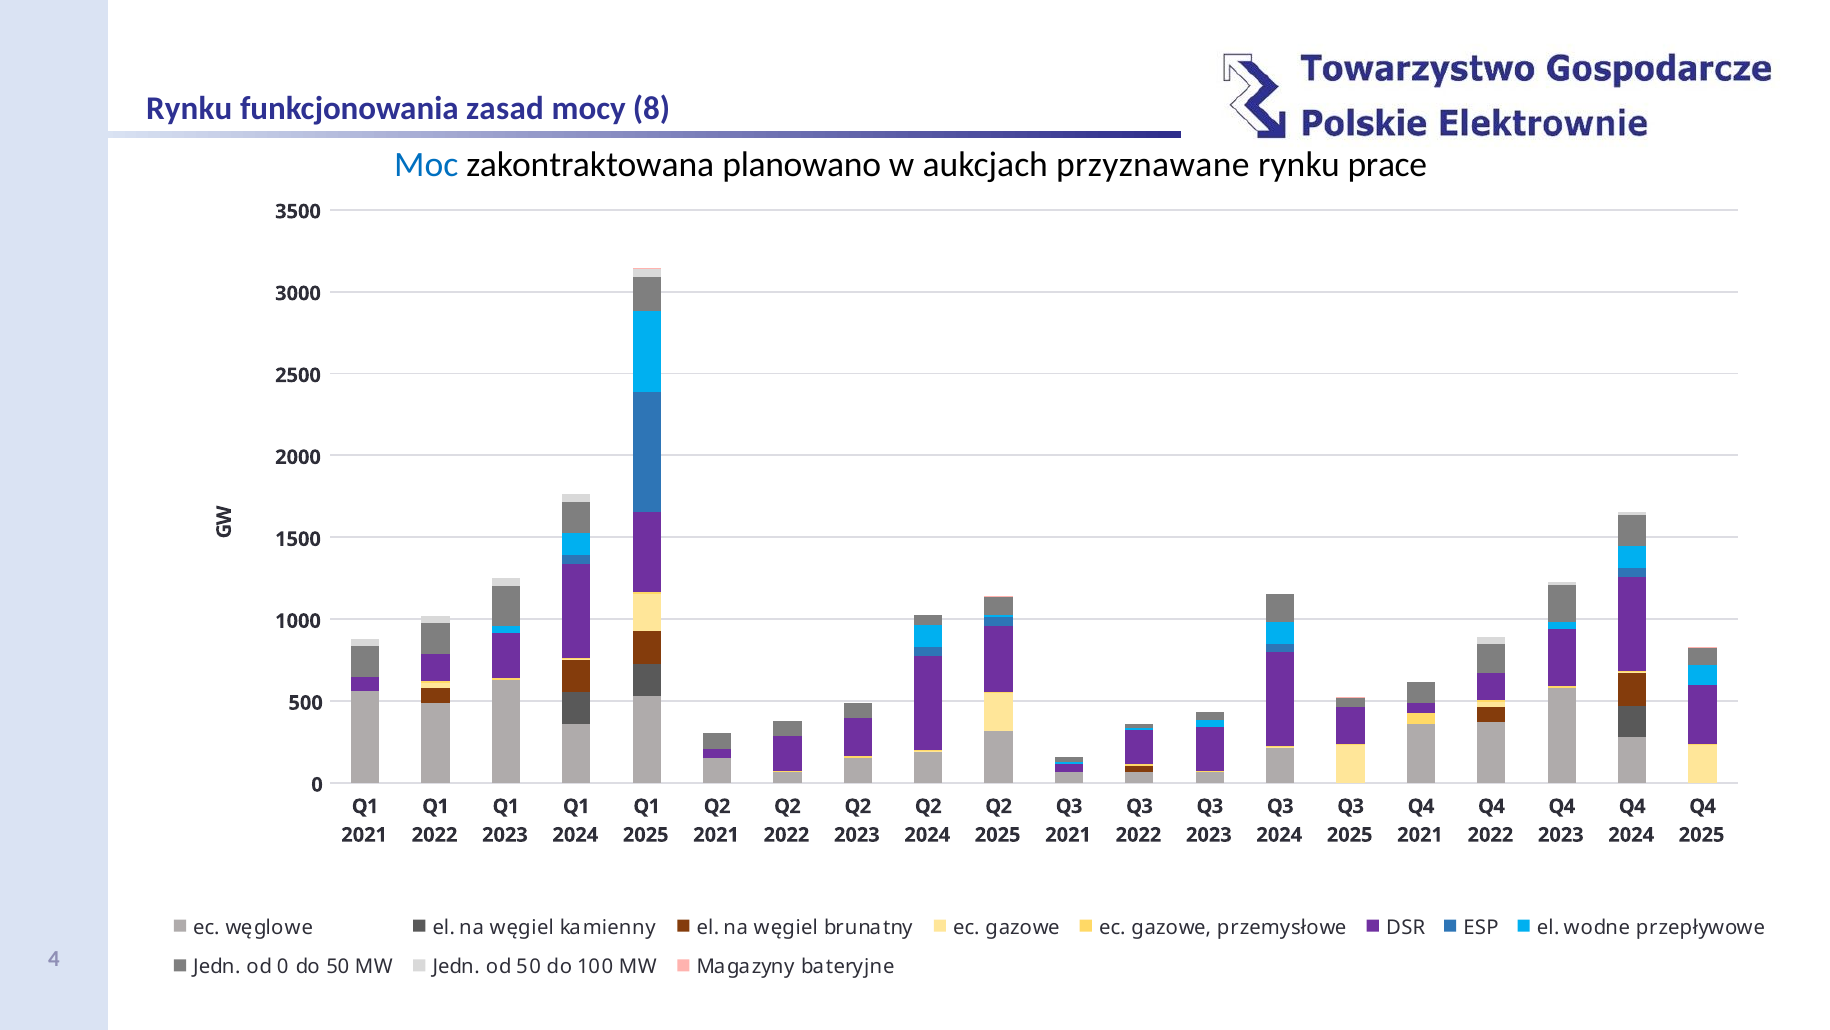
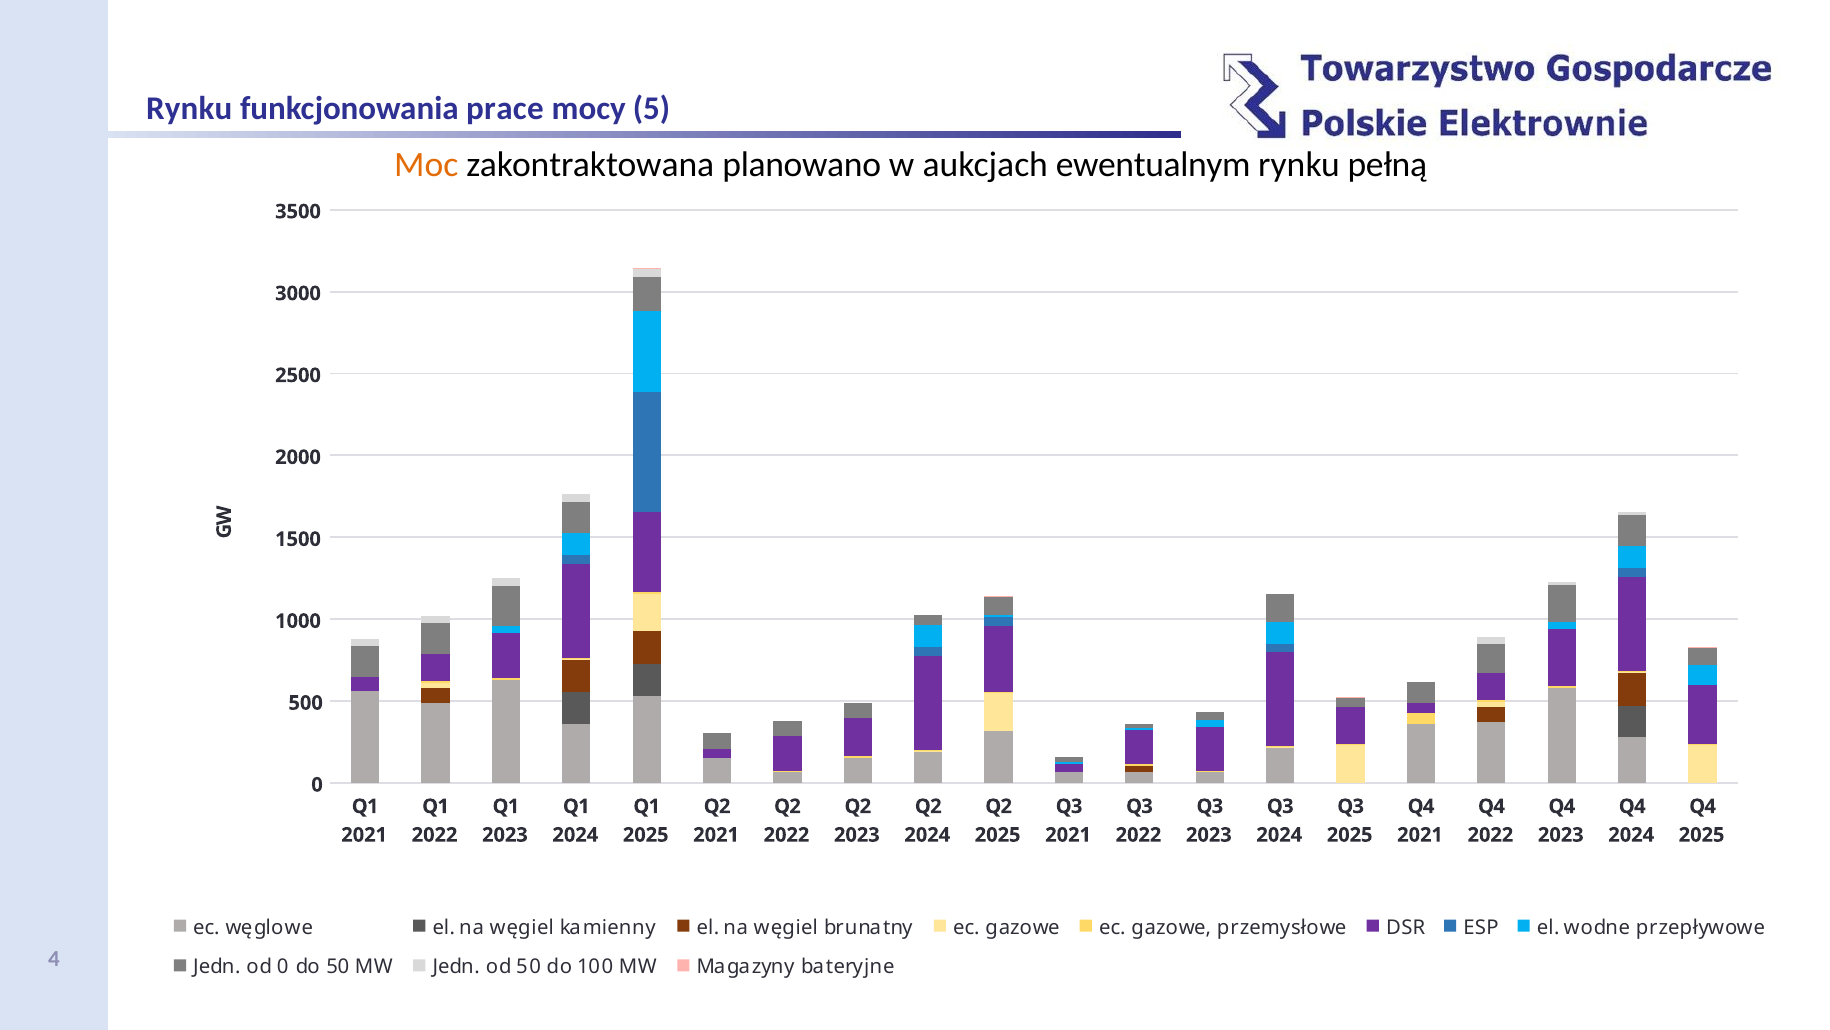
zasad: zasad -> prace (505, 109)
8: 8 -> 5 (652, 109)
Moc colour: blue -> orange (426, 165)
przyznawane: przyznawane -> ewentualnym (1153, 165)
prace: prace -> pełną (1387, 165)
